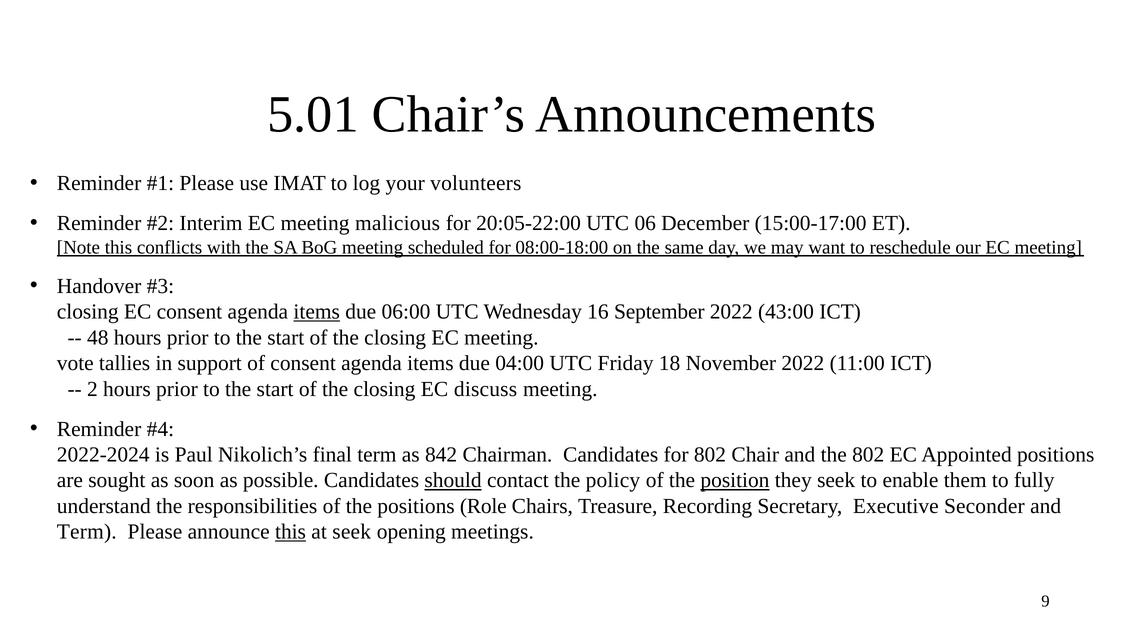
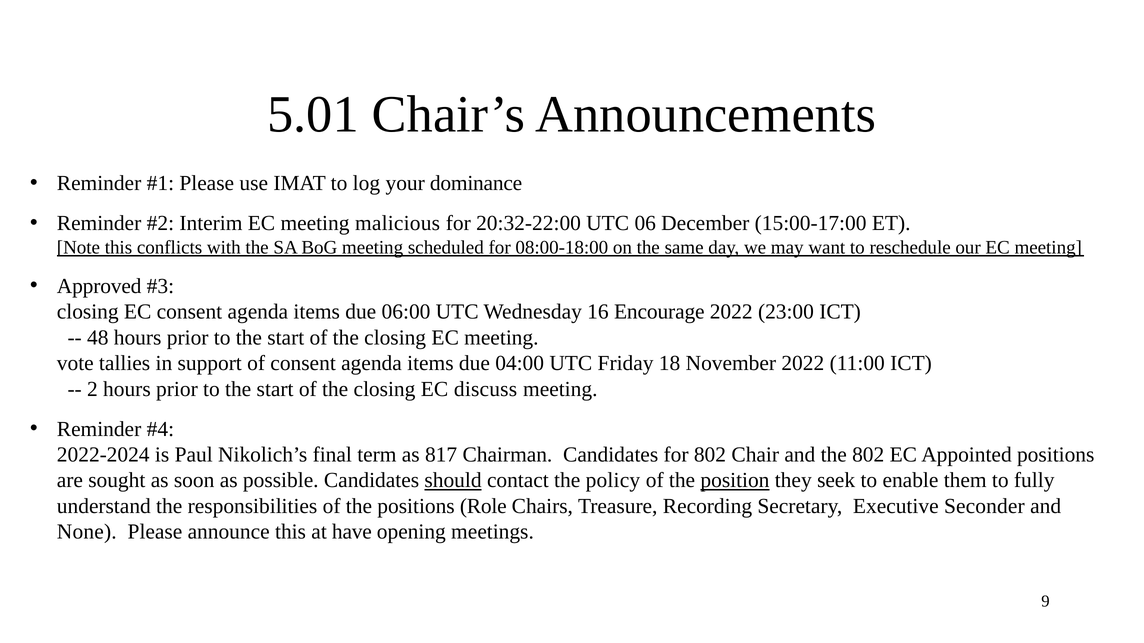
volunteers: volunteers -> dominance (476, 183)
20:05-22:00: 20:05-22:00 -> 20:32-22:00 (529, 223)
Handover: Handover -> Approved (99, 286)
items underline: present -> none (317, 312)
September: September -> Encourage (659, 312)
43:00: 43:00 -> 23:00 (786, 312)
842: 842 -> 817 (441, 455)
Term: Term -> None (87, 532)
this underline: present -> none (291, 532)
at seek: seek -> have (352, 532)
